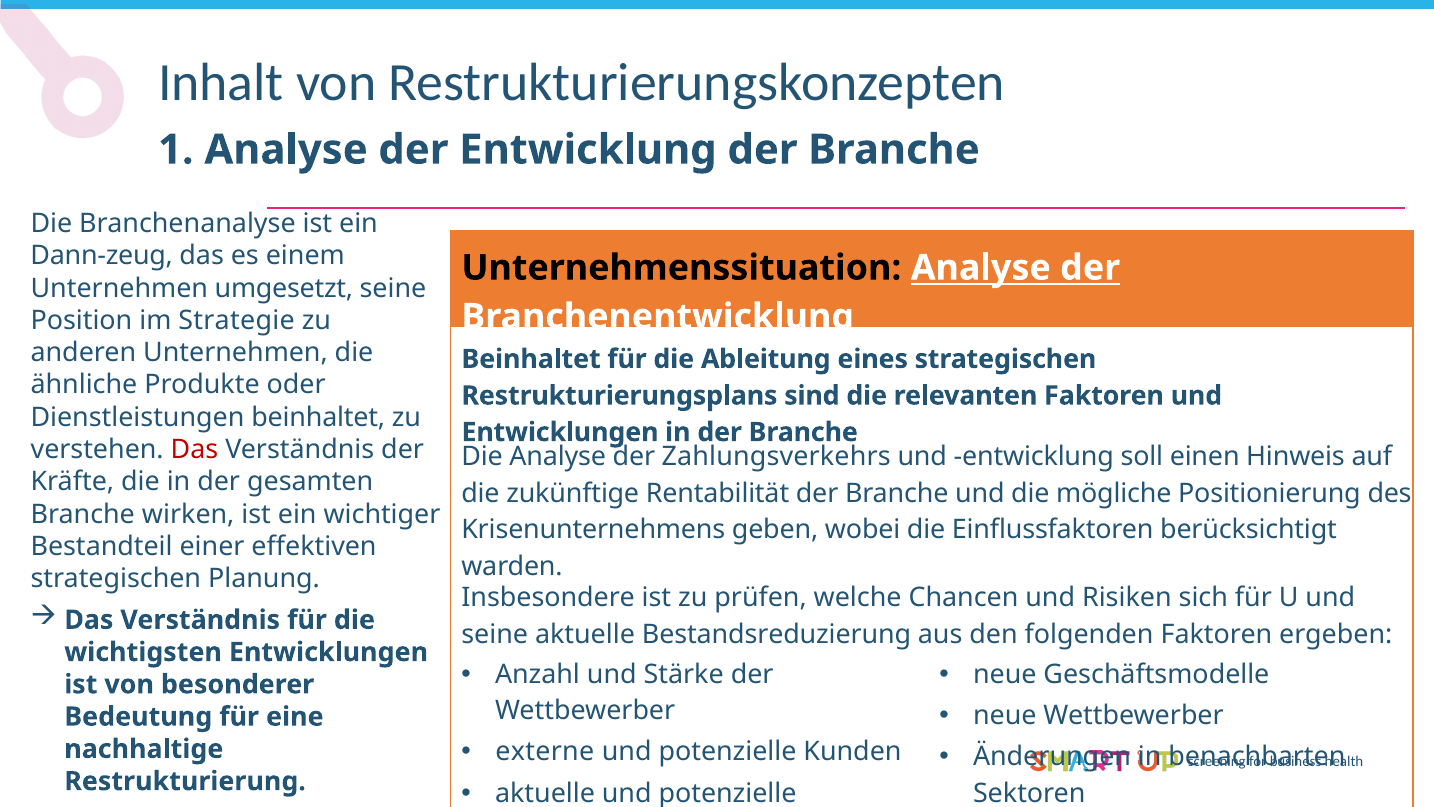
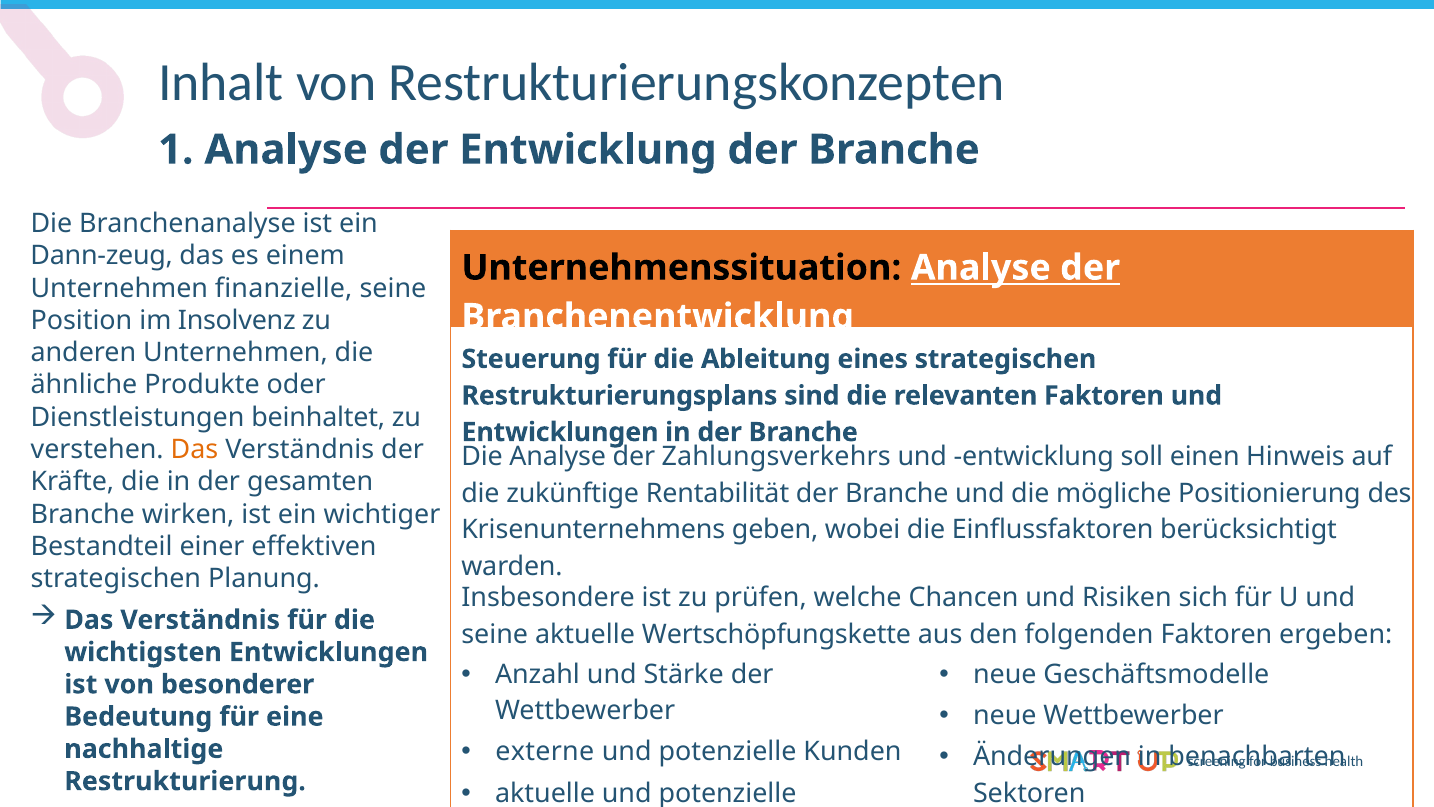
umgesetzt: umgesetzt -> finanzielle (284, 288)
Strategie: Strategie -> Insolvenz (237, 320)
Beinhaltet: Beinhaltet -> Steuerung (531, 359)
Das colour: red -> orange (194, 449)
Bestandsreduzierung: Bestandsreduzierung -> Wertschöpfungskette (777, 634)
